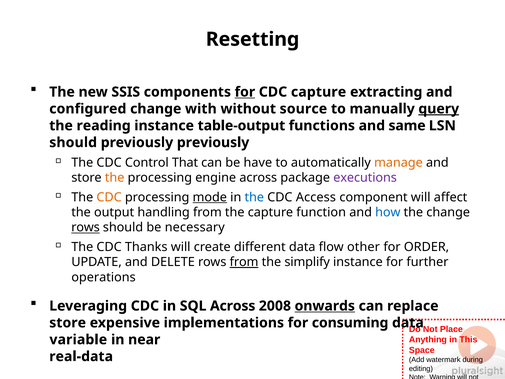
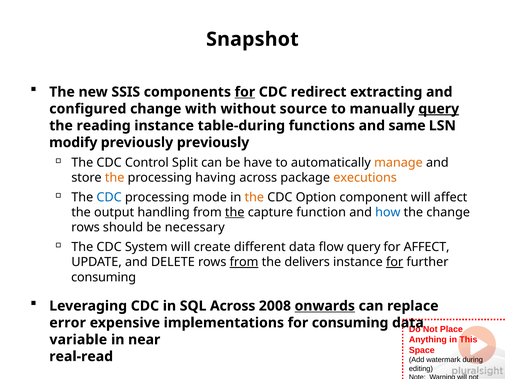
Resetting: Resetting -> Snapshot (252, 39)
CDC capture: capture -> redirect (319, 92)
table-output: table-output -> table-during (241, 126)
should: should -> modify (73, 142)
That: That -> Split (185, 163)
engine: engine -> having (216, 178)
executions colour: purple -> orange (365, 178)
CDC colour: orange -> blue (109, 197)
mode underline: present -> none (210, 197)
the colour: blue -> orange (254, 197)
Access: Access -> Option (316, 197)
the underline: none -> present (235, 212)
rows underline: present -> none (86, 227)
CDC Thanks: Thanks -> System (146, 247)
flow other: other -> query (364, 247)
for ORDER: ORDER -> AFFECT (427, 247)
simplify: simplify -> delivers (307, 262)
for underline: none -> present (395, 262)
operations: operations -> consuming (104, 277)
store: store -> error (68, 323)
real-data: real-data -> real-read (81, 356)
